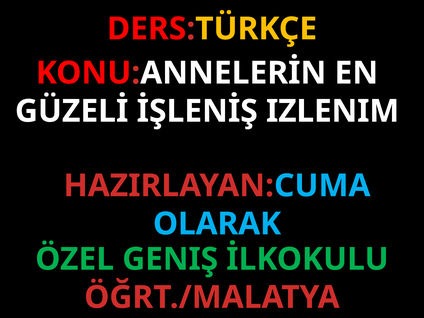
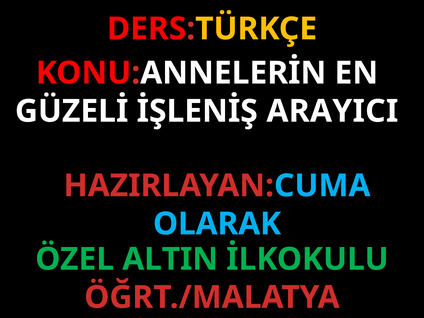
IZLENIM: IZLENIM -> ARAYICI (332, 111)
GENIŞ: GENIŞ -> ALTIN (170, 259)
